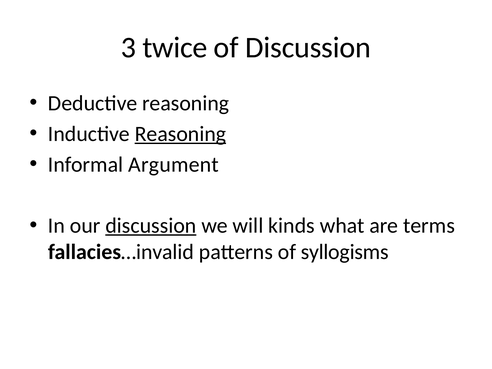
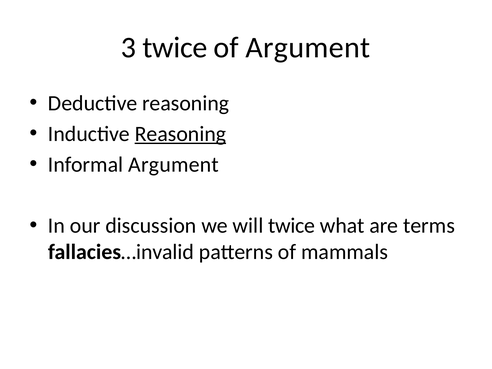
of Discussion: Discussion -> Argument (308, 48)
discussion underline: present -> none (151, 226)
will kinds: kinds -> twice (292, 226)
syllogisms: syllogisms -> mammals (345, 252)
